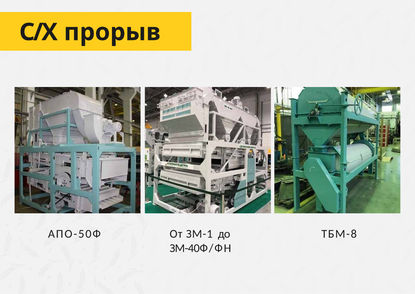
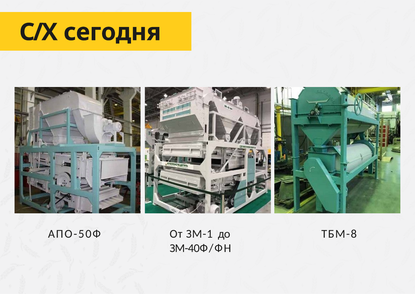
прорыв: прорыв -> сегодня (112, 32)
